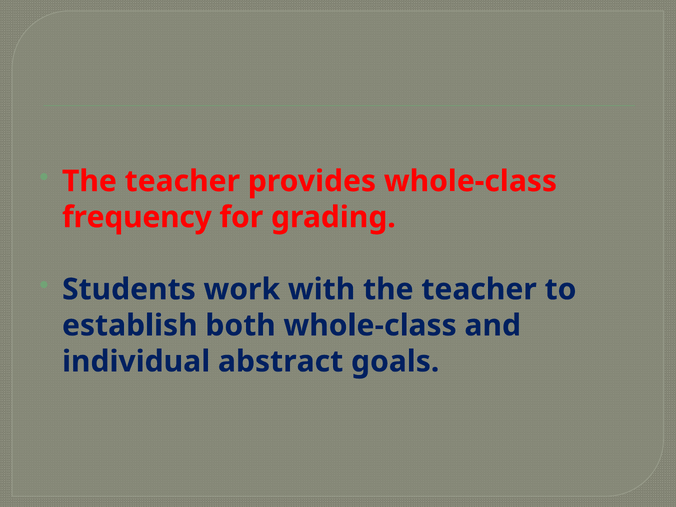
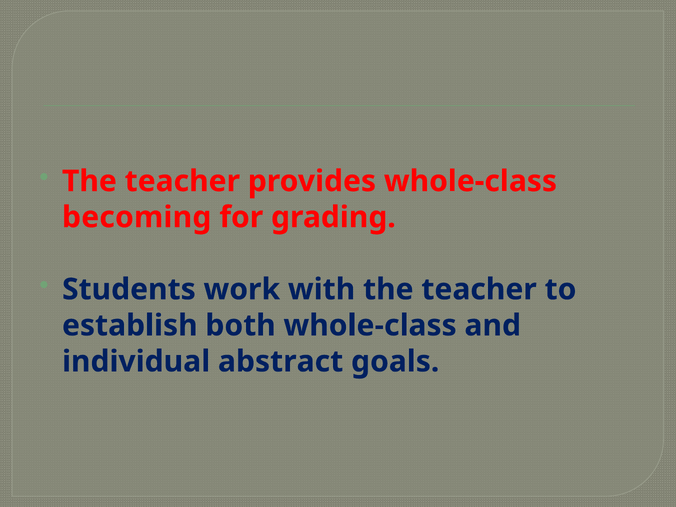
frequency: frequency -> becoming (137, 217)
